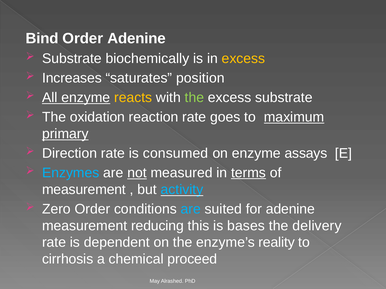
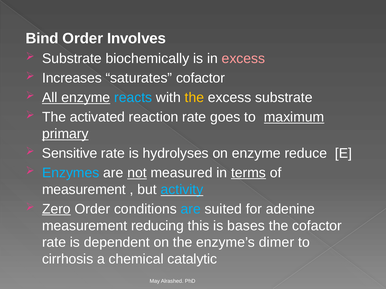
Order Adenine: Adenine -> Involves (137, 38)
excess colour: yellow -> pink (243, 59)
saturates position: position -> cofactor (200, 78)
reacts colour: yellow -> light blue (133, 98)
the colour: light green -> yellow (194, 98)
oxidation: oxidation -> activated (97, 117)
Direction: Direction -> Sensitive (70, 153)
consumed: consumed -> hydrolyses (176, 153)
assays: assays -> reduce (306, 153)
Zero underline: none -> present (56, 209)
the delivery: delivery -> cofactor (317, 226)
reality: reality -> dimer (276, 243)
proceed: proceed -> catalytic (192, 260)
